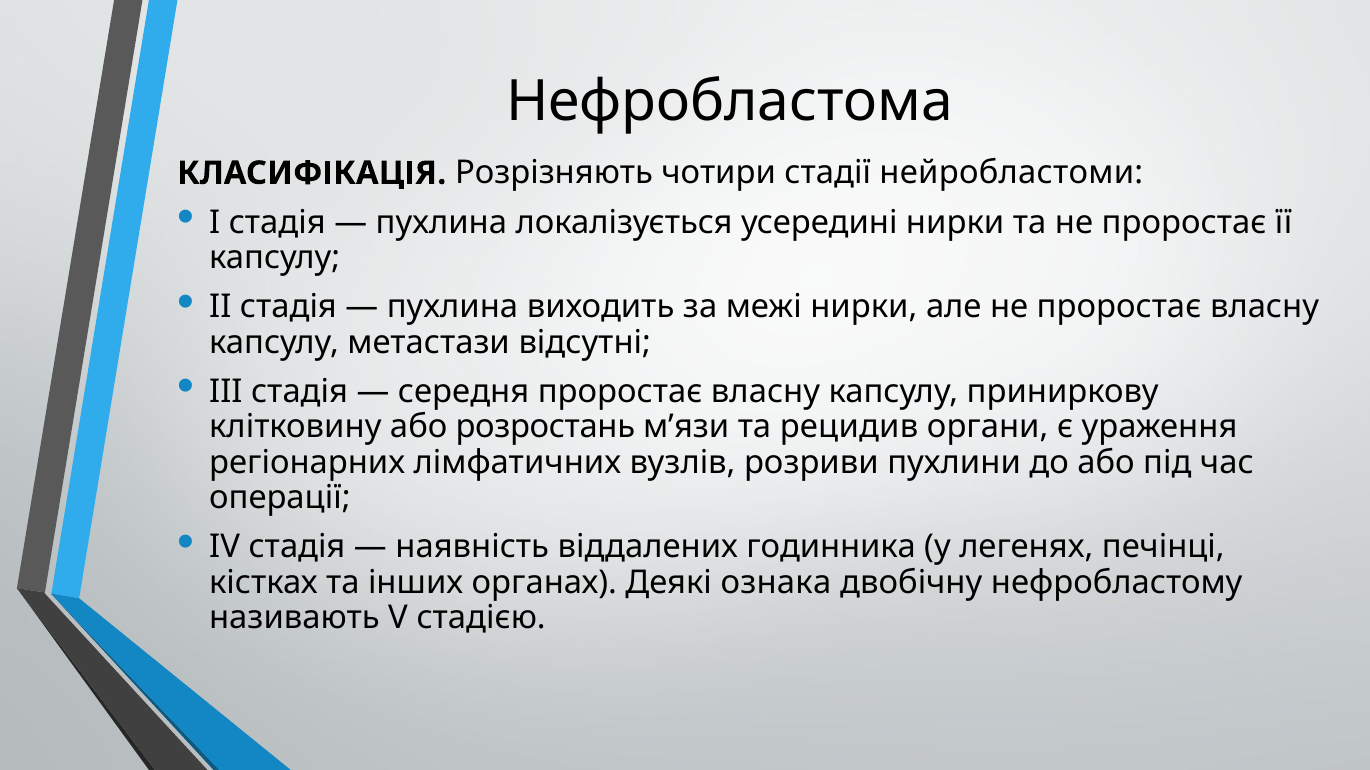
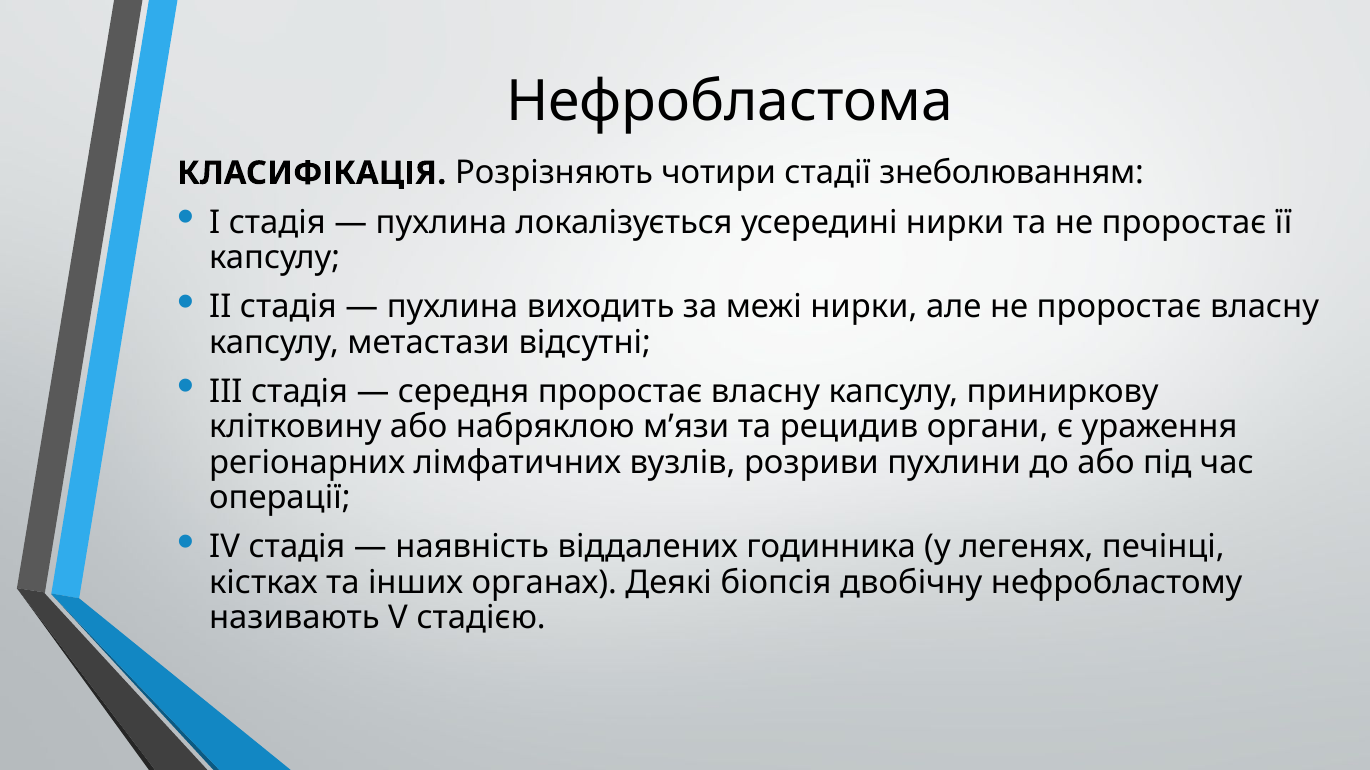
нейробластоми: нейробластоми -> знеболюванням (1012, 173)
розростань: розростань -> набряклою (545, 427)
ознака: ознака -> біопсія (776, 583)
